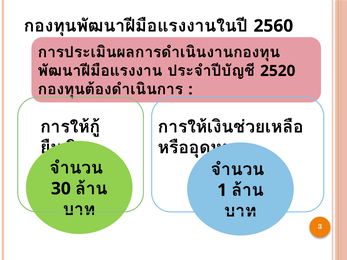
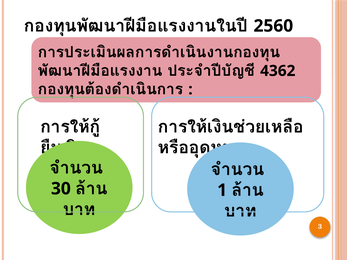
2520: 2520 -> 4362 (278, 71)
